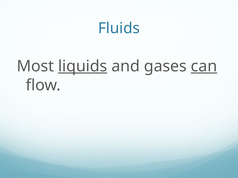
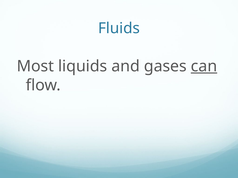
liquids underline: present -> none (83, 66)
